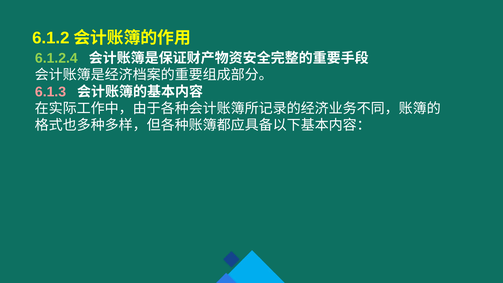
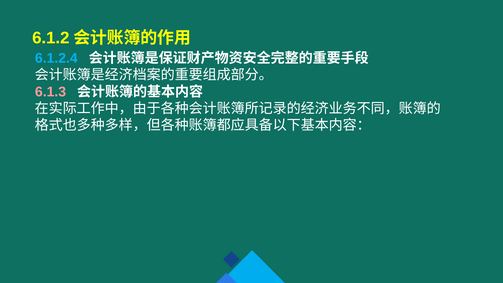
6.1.2.4 colour: light green -> light blue (56, 58)
